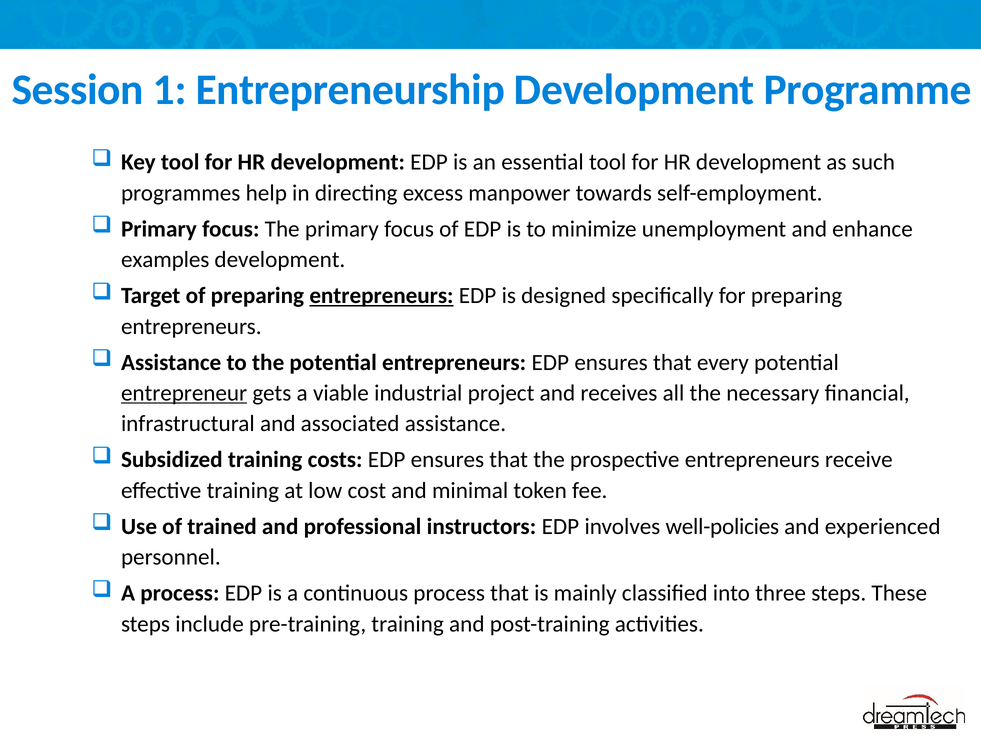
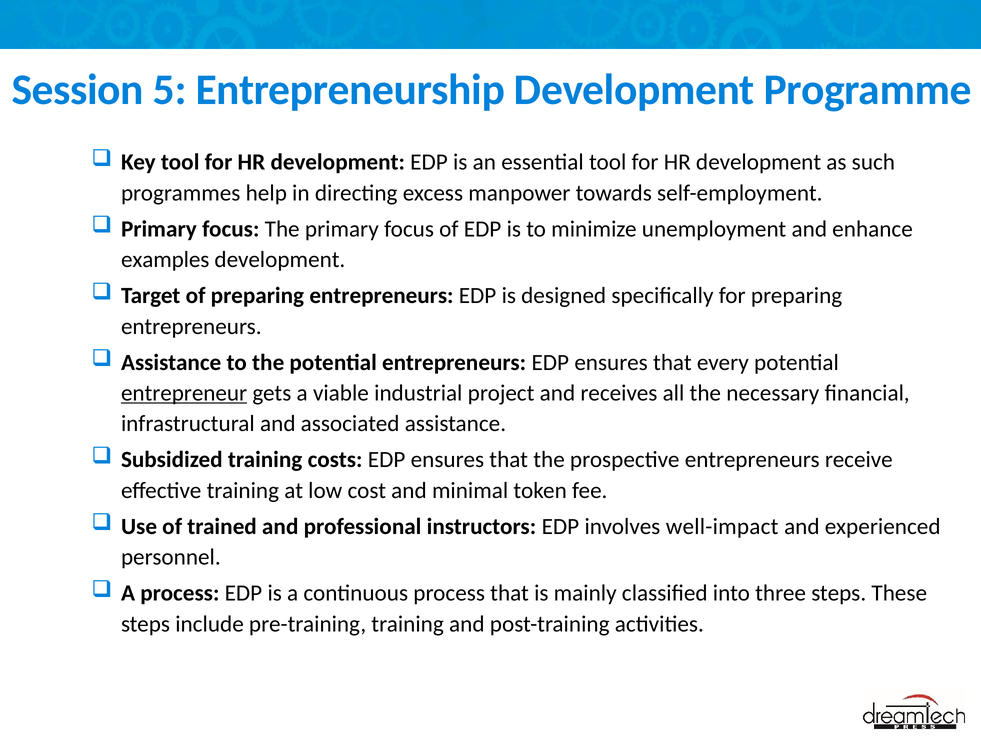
1: 1 -> 5 (170, 90)
entrepreneurs underline: present -> none (381, 296)
well-policies: well-policies -> well-impact (722, 526)
